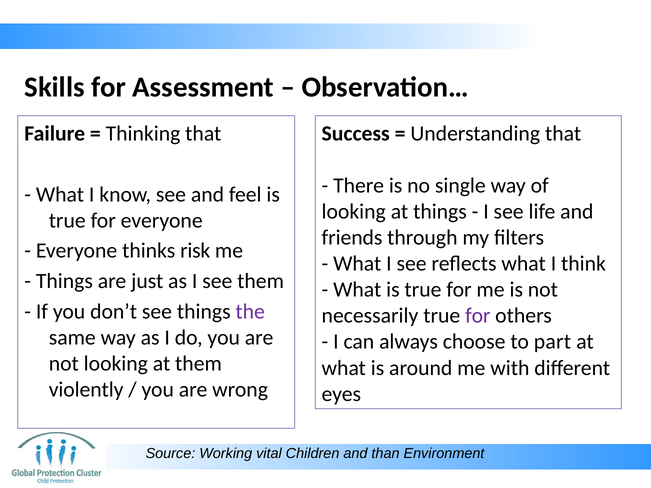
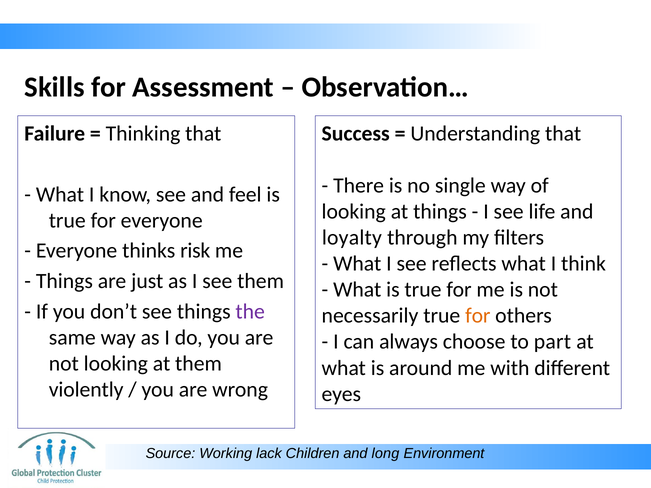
friends: friends -> loyalty (352, 238)
for colour: purple -> orange (478, 316)
vital: vital -> lack (269, 454)
than: than -> long (385, 454)
